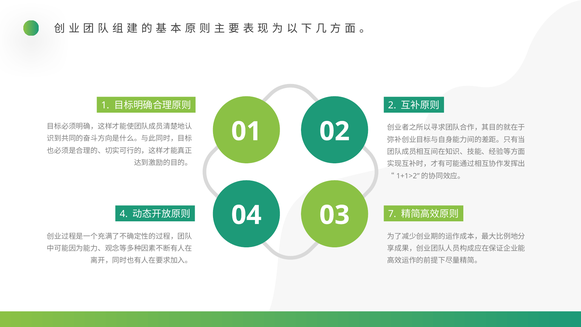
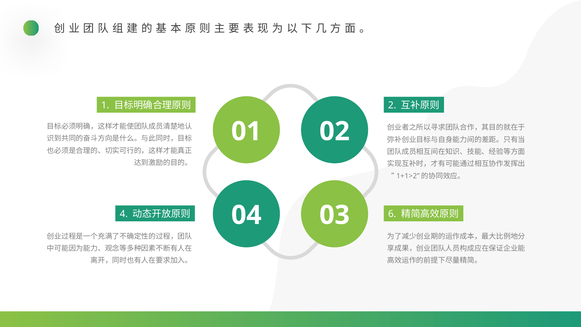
7: 7 -> 6 (392, 214)
